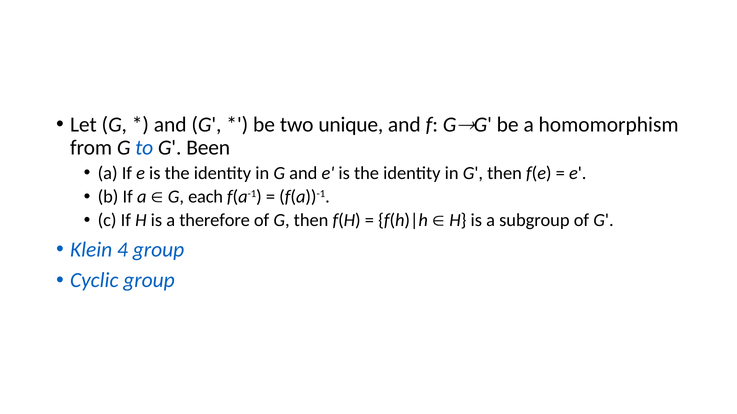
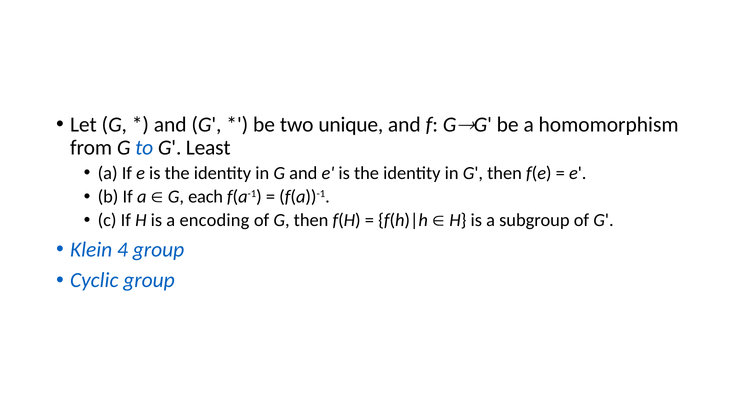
Been: Been -> Least (208, 148)
therefore: therefore -> encoding (214, 221)
